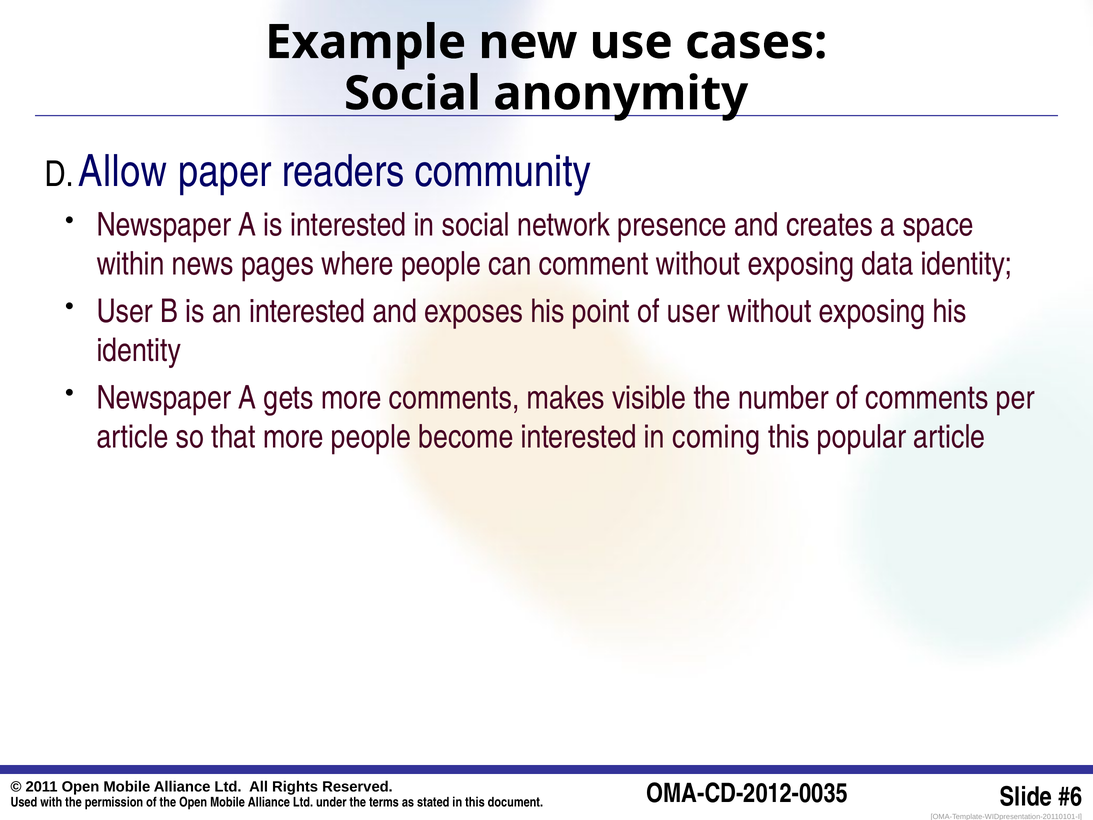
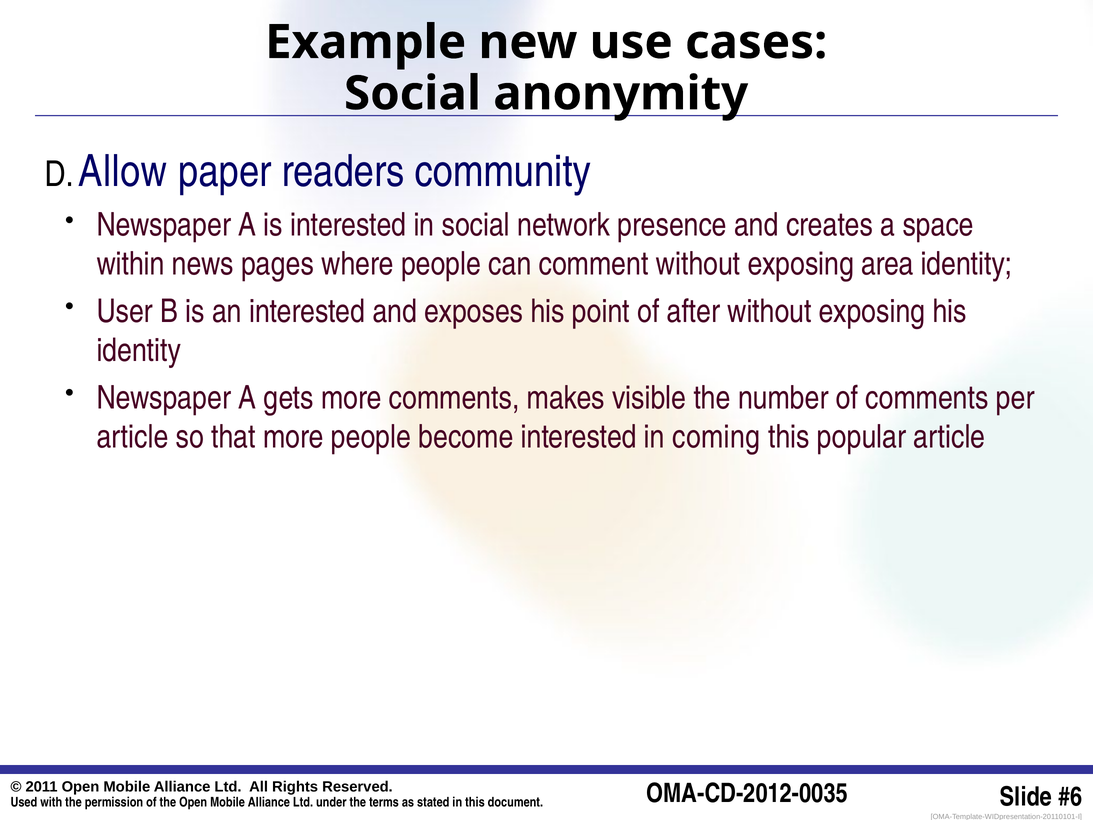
data: data -> area (888, 264)
of user: user -> after (693, 311)
